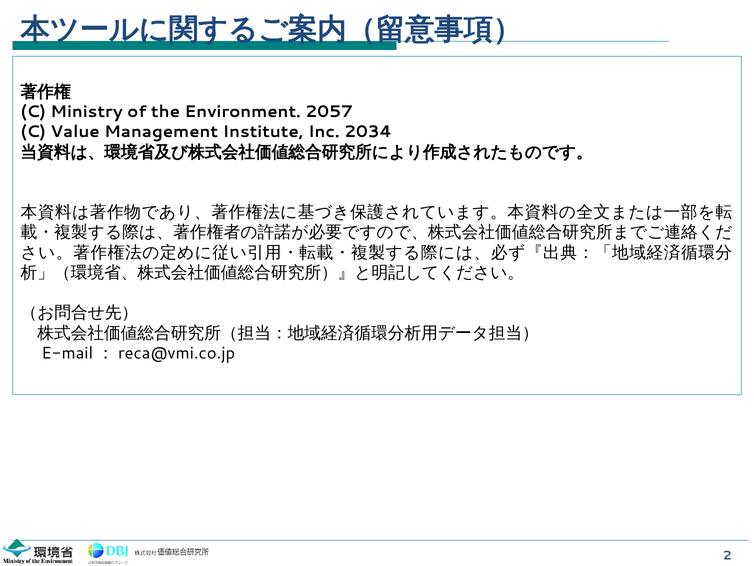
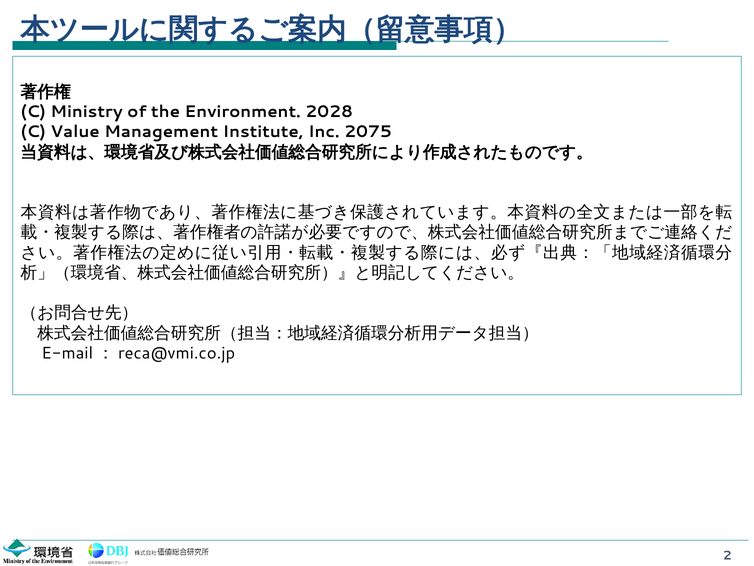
2057: 2057 -> 2028 (329, 112)
2034: 2034 -> 2075 (368, 132)
